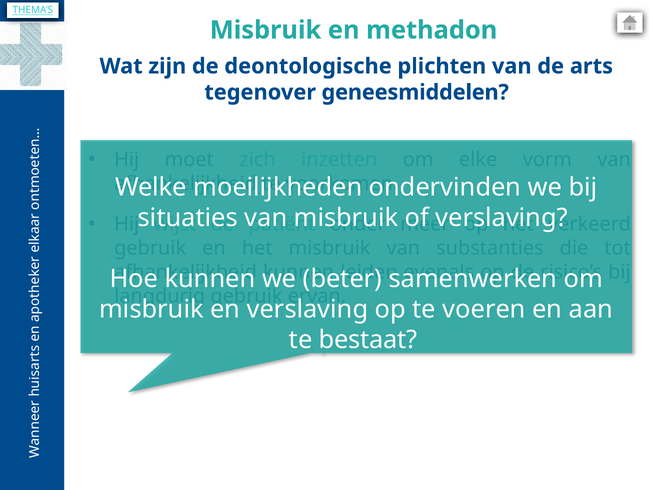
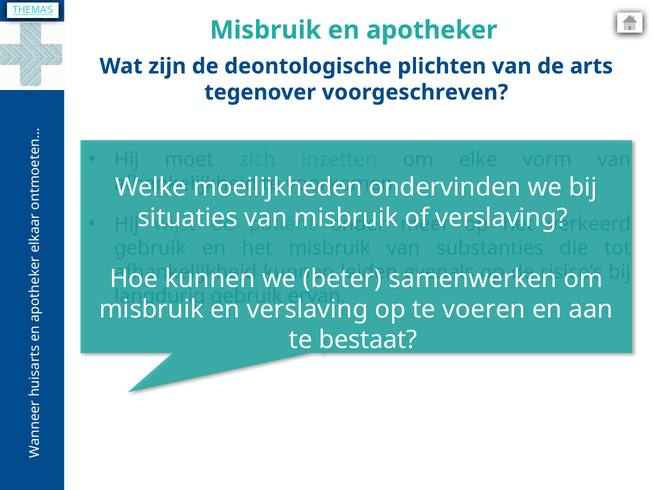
methadon: methadon -> apotheker (432, 30)
geneesmiddelen: geneesmiddelen -> voorgeschreven (415, 92)
